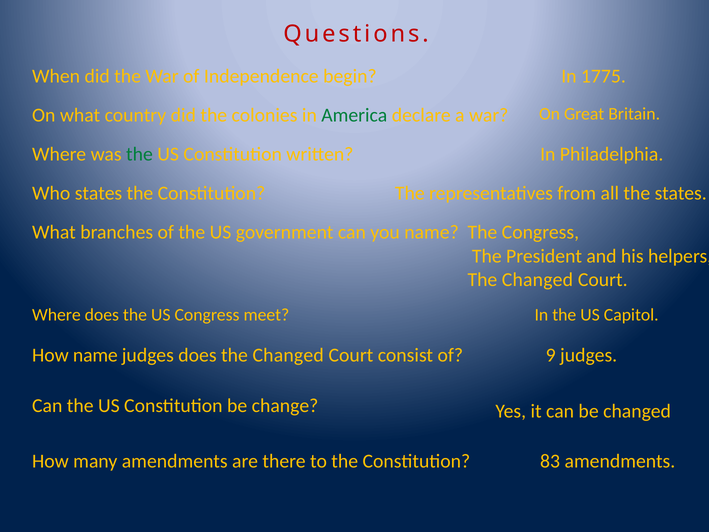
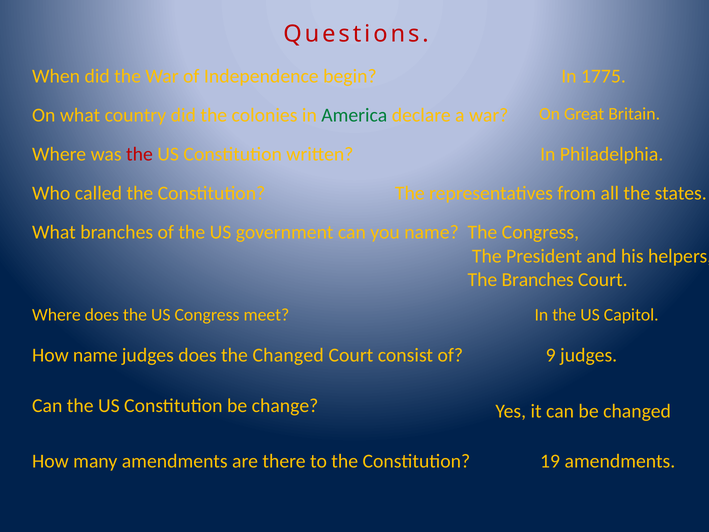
the colour: green -> red (139, 154)
Who states: states -> called (98, 193)
Changed: Changed -> Branches (538, 280)
83: 83 -> 19 (550, 461)
